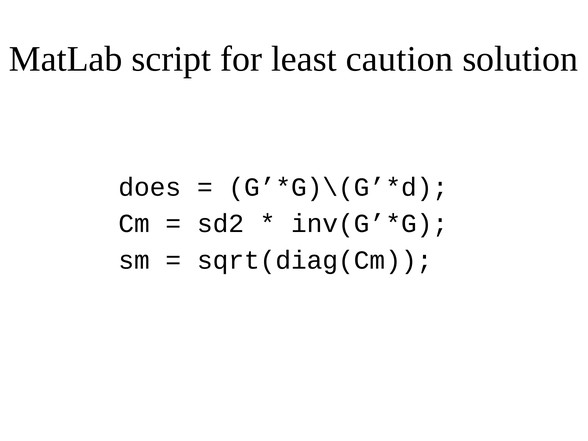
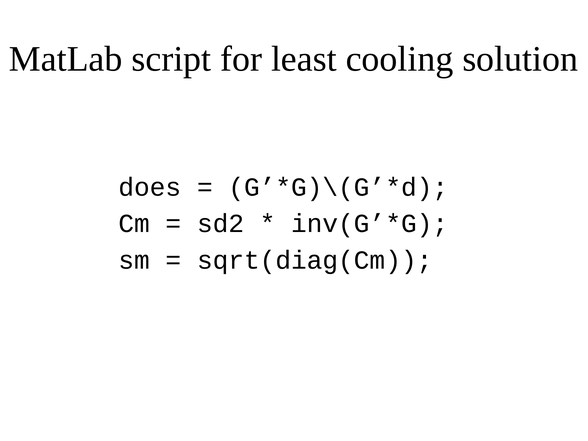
caution: caution -> cooling (400, 59)
